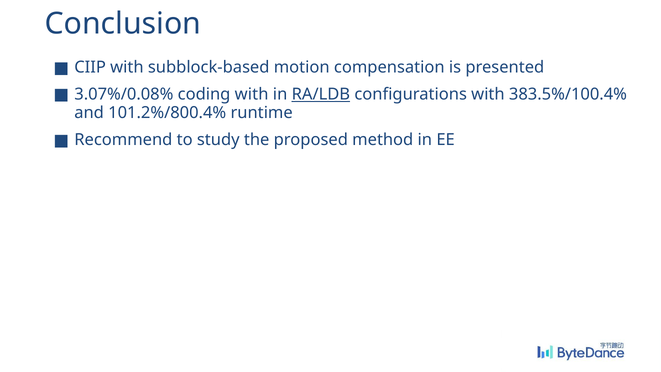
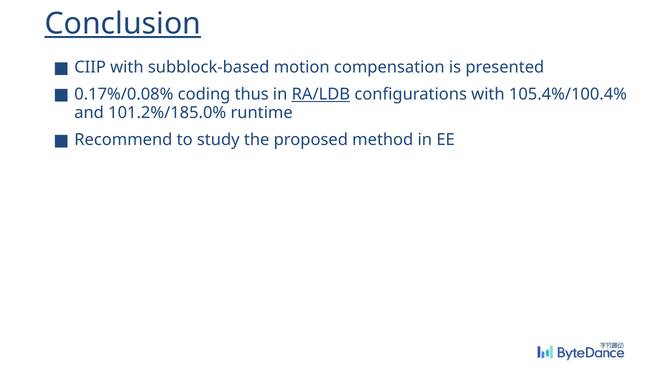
Conclusion underline: none -> present (123, 24)
3.07%/0.08%: 3.07%/0.08% -> 0.17%/0.08% (124, 94)
coding with: with -> thus (252, 94)
383.5%/100.4%: 383.5%/100.4% -> 105.4%/100.4% (568, 94)
101.2%/800.4%: 101.2%/800.4% -> 101.2%/185.0% (167, 113)
